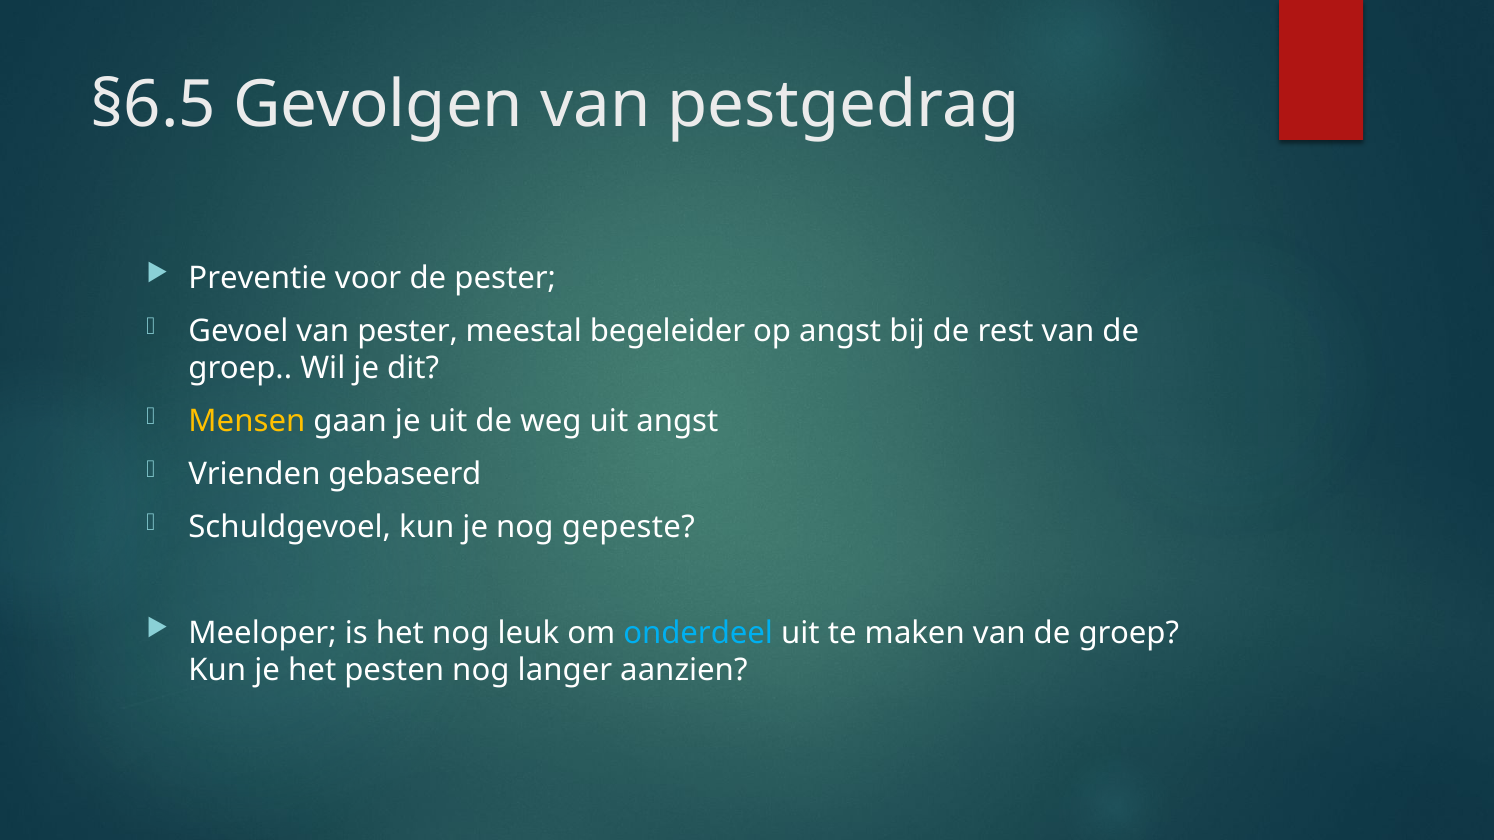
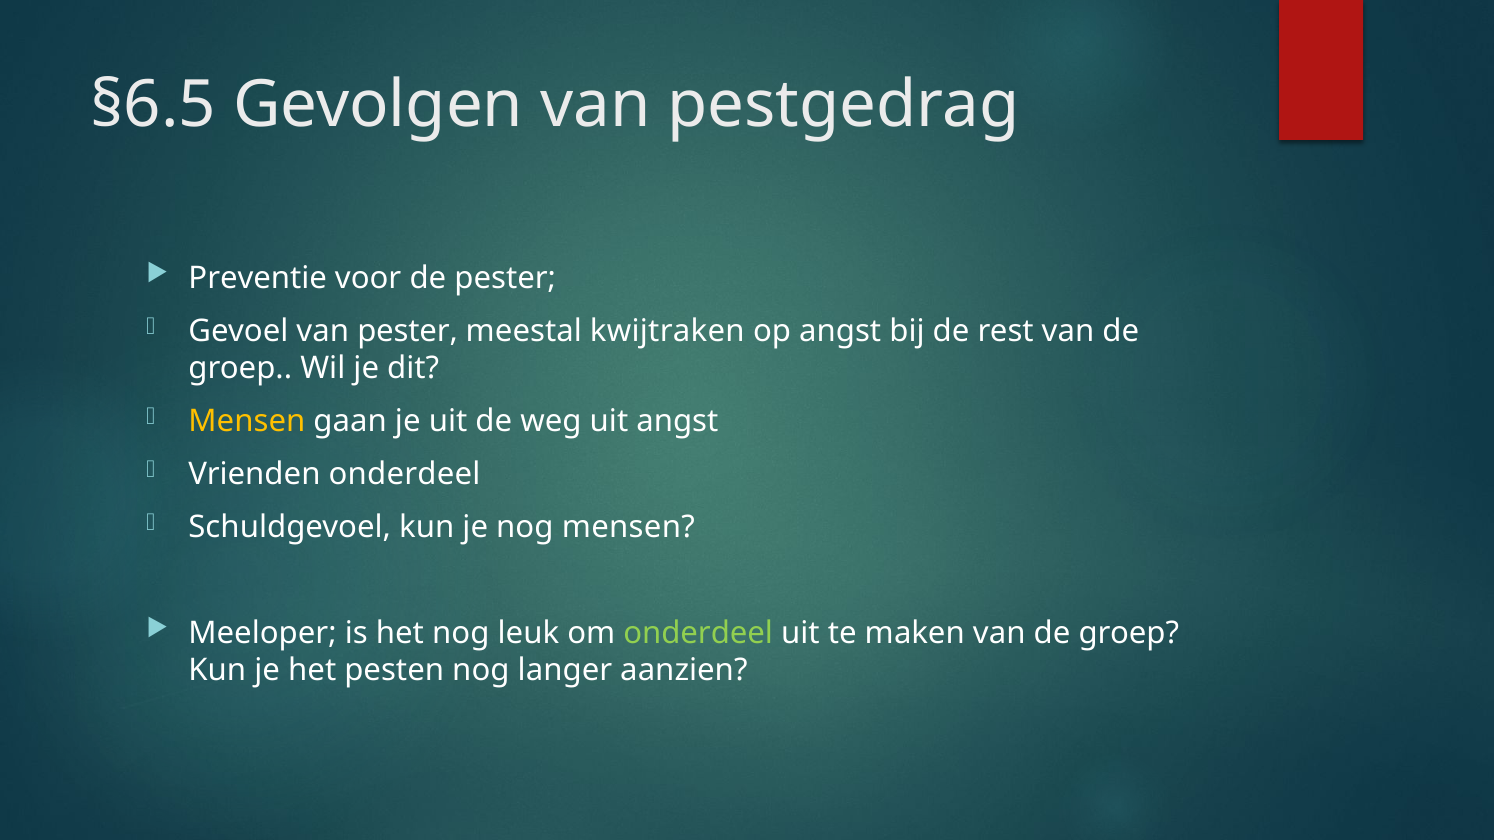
begeleider: begeleider -> kwijtraken (667, 331)
Vrienden gebaseerd: gebaseerd -> onderdeel (405, 474)
nog gepeste: gepeste -> mensen (628, 527)
onderdeel colour: light blue -> light green (698, 633)
